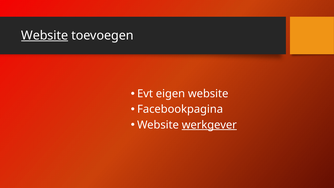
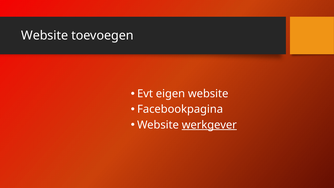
Website underline: present -> none (45, 35)
